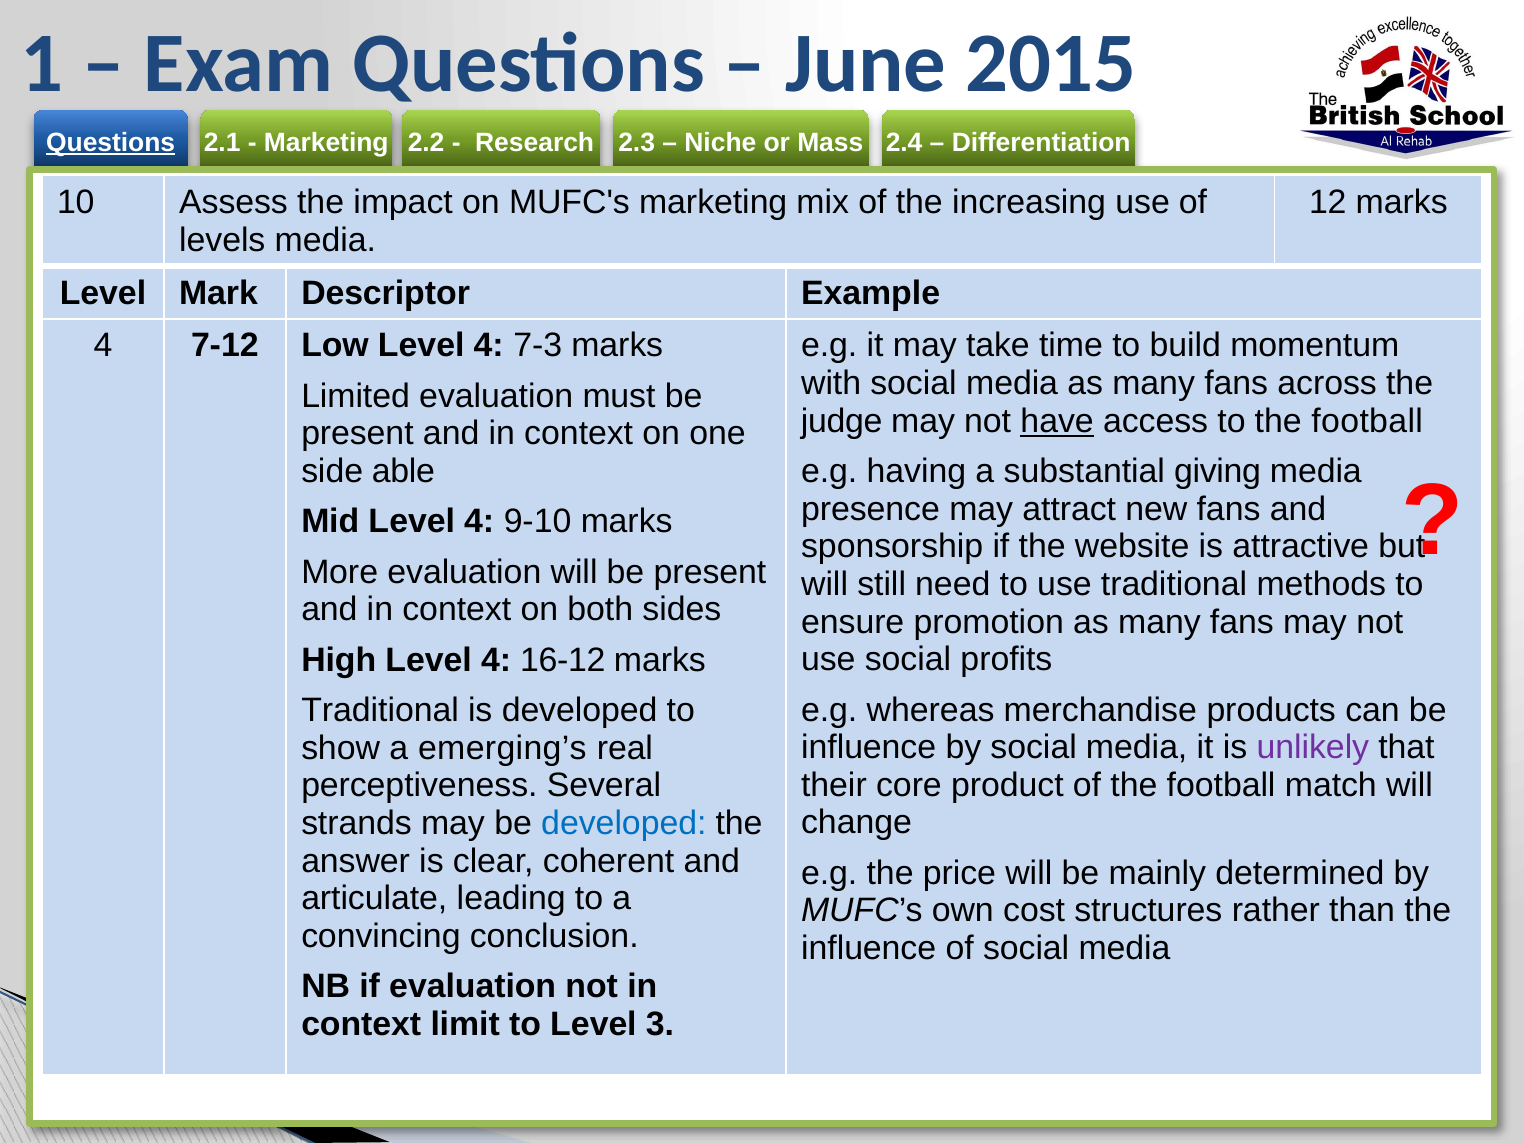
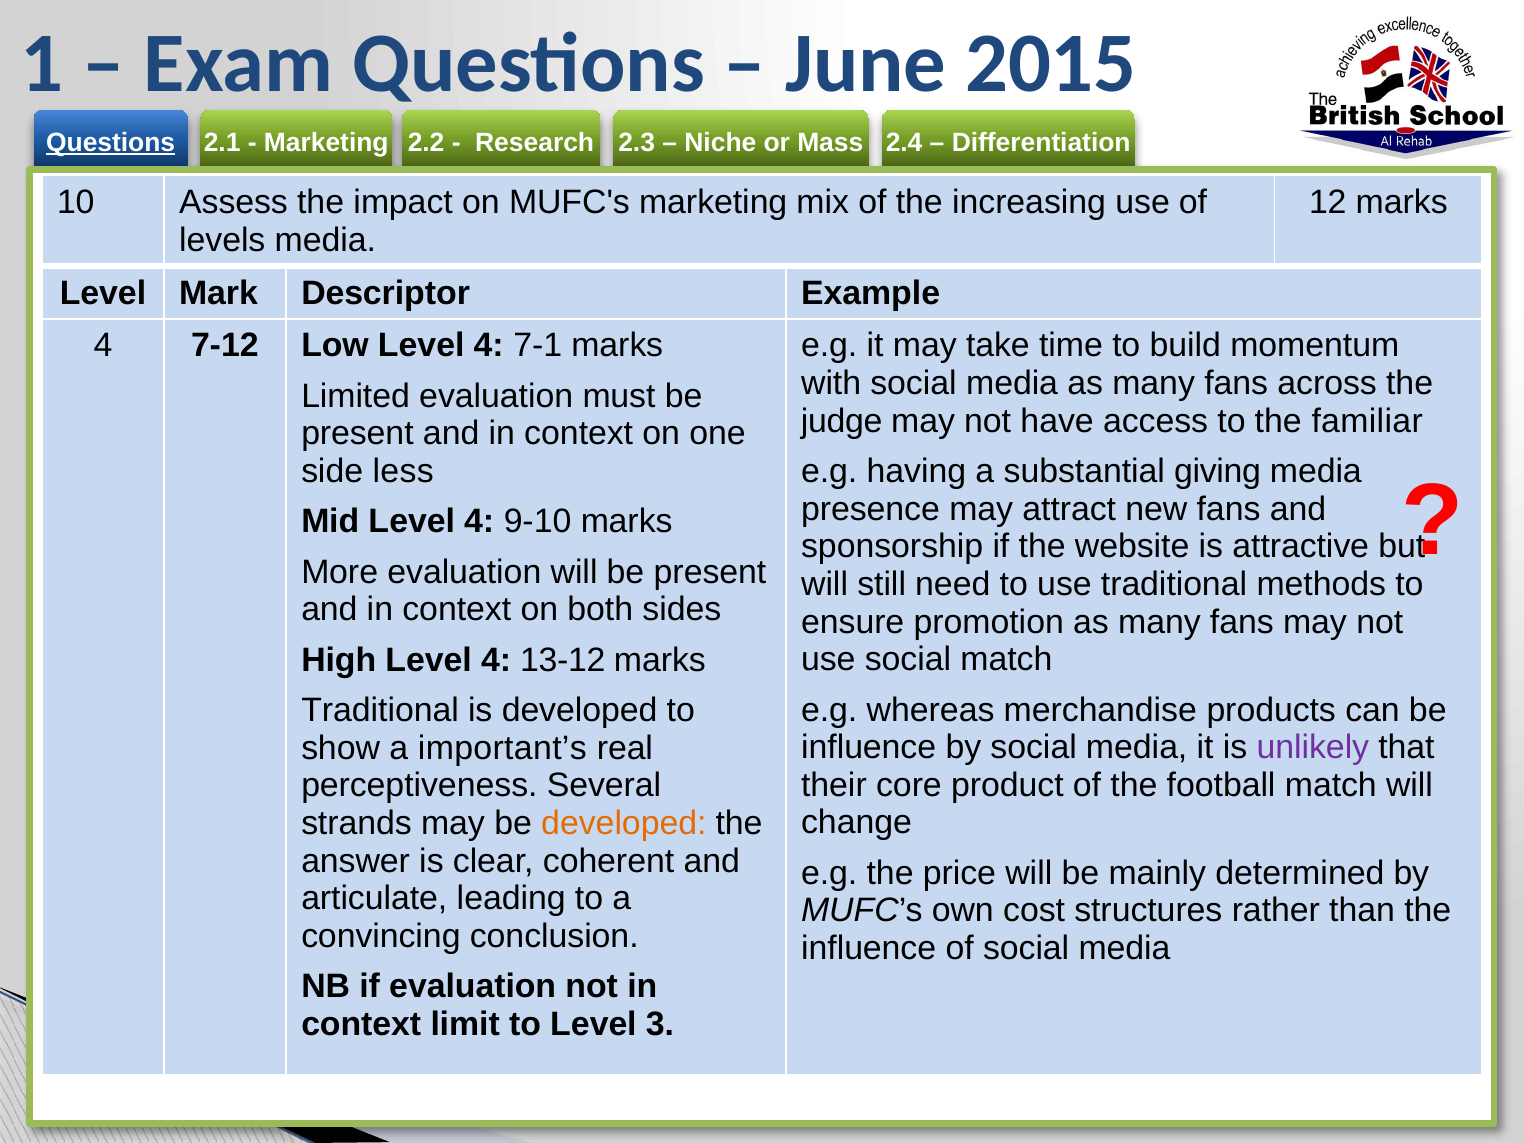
7-3: 7-3 -> 7-1 (538, 346)
have underline: present -> none (1057, 421)
to the football: football -> familiar (1367, 421)
able: able -> less (403, 471)
social profits: profits -> match (1006, 660)
16-12: 16-12 -> 13-12 (563, 660)
emerging’s: emerging’s -> important’s (502, 748)
developed colour: blue -> orange (624, 823)
